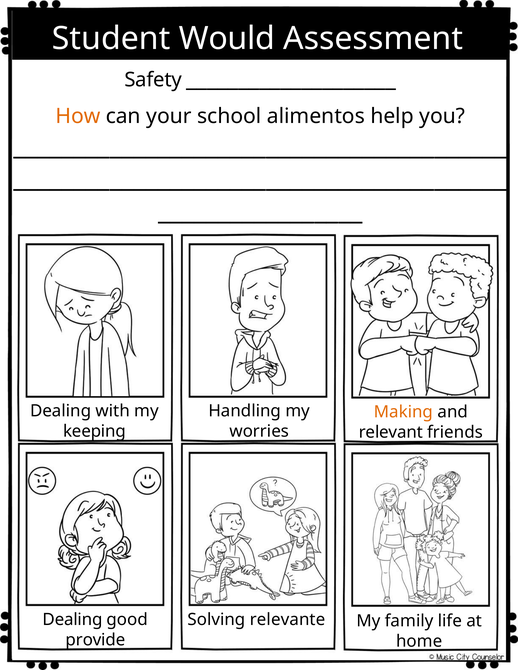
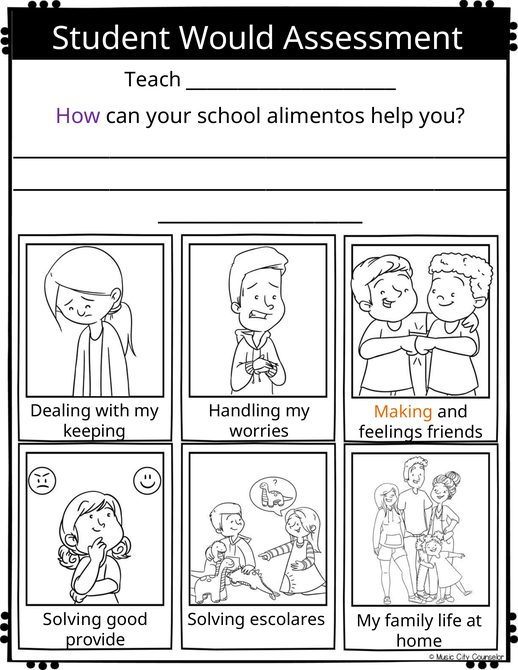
Safety: Safety -> Teach (153, 80)
How colour: orange -> purple (78, 116)
relevant: relevant -> feelings (391, 432)
Dealing: Dealing -> Solving (72, 620)
relevante: relevante -> escolares (288, 620)
